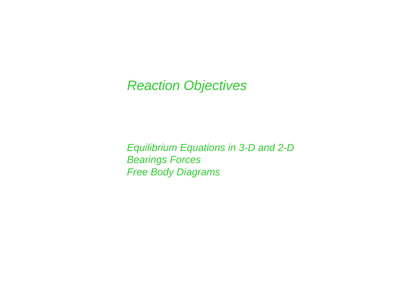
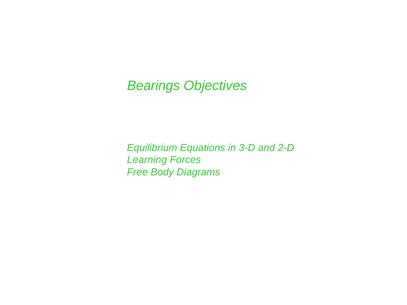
Reaction: Reaction -> Bearings (154, 86)
Bearings: Bearings -> Learning (147, 160)
